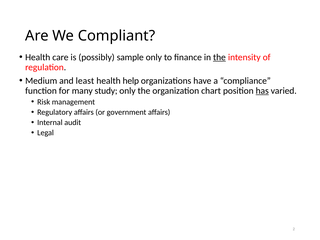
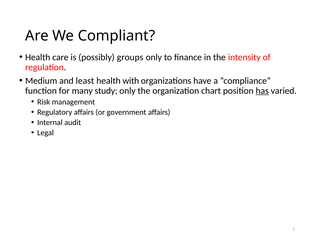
sample: sample -> groups (130, 57)
the underline: present -> none (219, 57)
help: help -> with (131, 81)
